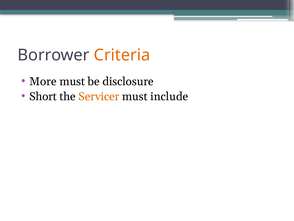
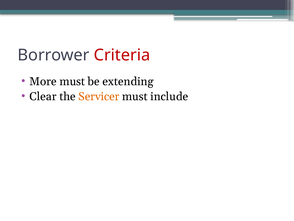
Criteria colour: orange -> red (122, 55)
disclosure: disclosure -> extending (128, 81)
Short: Short -> Clear (43, 96)
